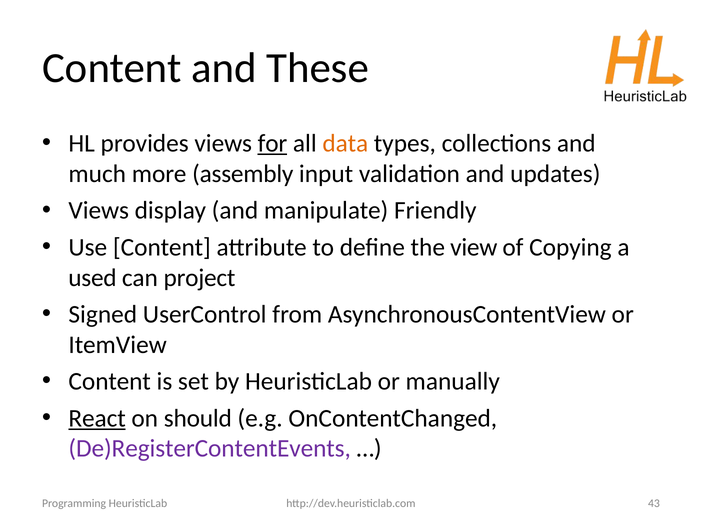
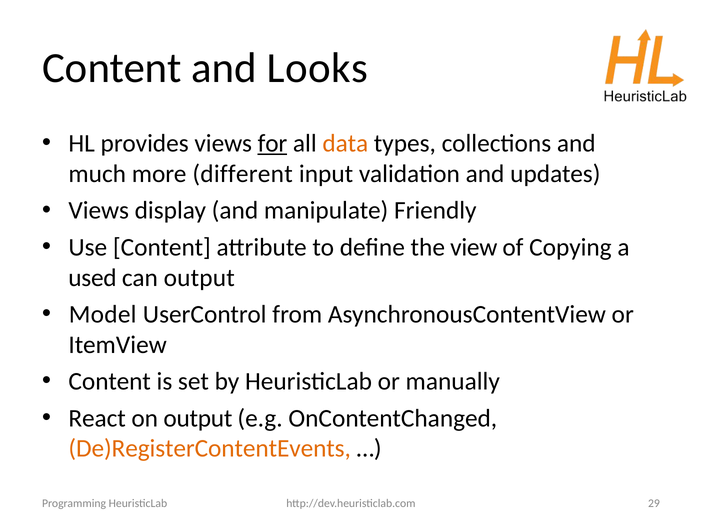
These: These -> Looks (317, 68)
assembly: assembly -> different (243, 174)
can project: project -> output (199, 277)
Signed: Signed -> Model (103, 314)
React underline: present -> none (97, 418)
on should: should -> output (198, 418)
De)RegisterContentEvents colour: purple -> orange (210, 448)
43: 43 -> 29 (654, 503)
